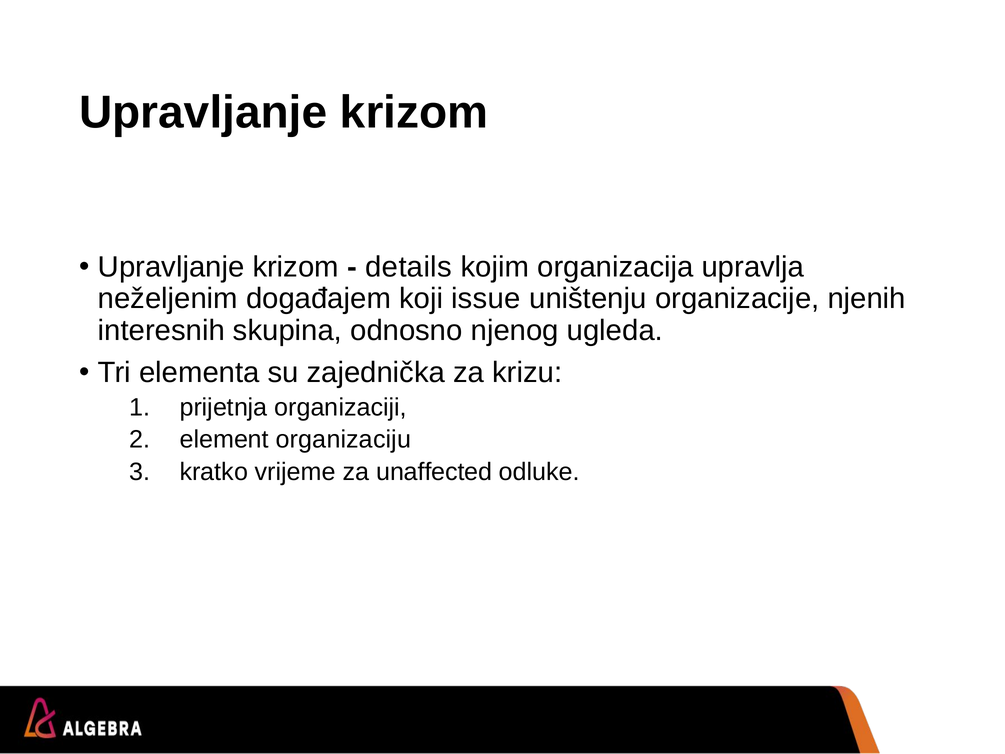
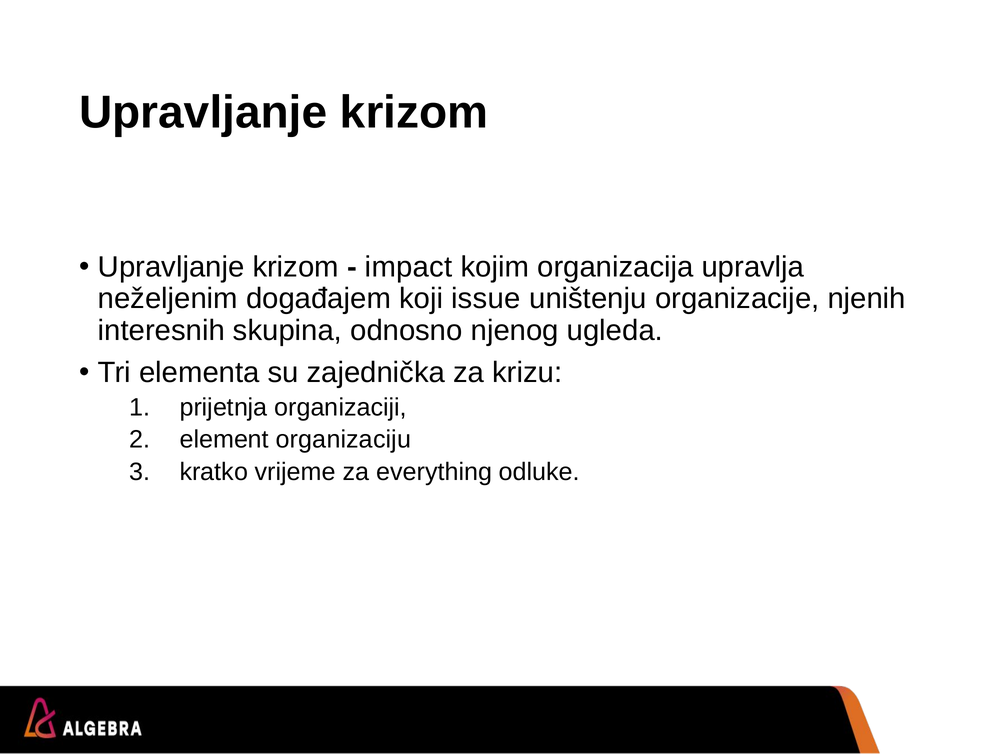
details: details -> impact (409, 267)
unaffected: unaffected -> everything (434, 472)
